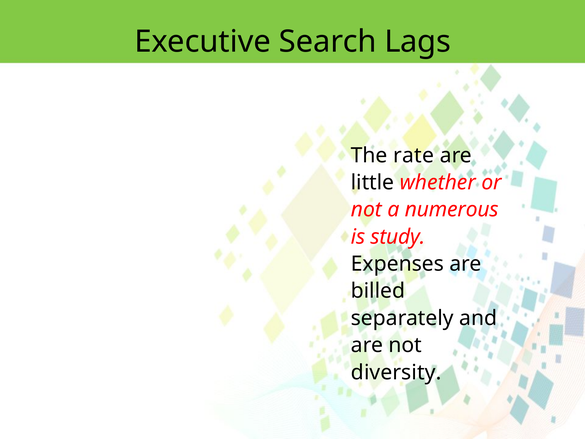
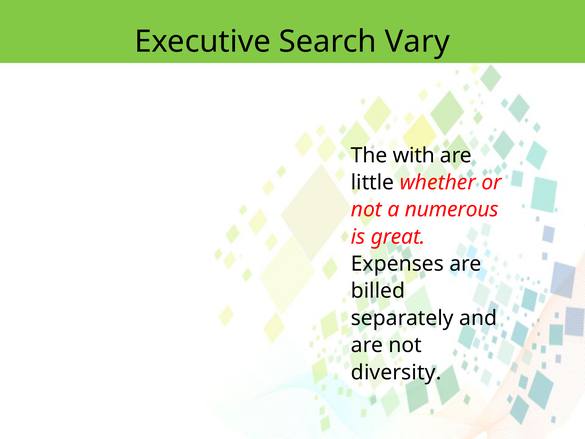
Lags: Lags -> Vary (417, 42)
rate: rate -> with (414, 155)
study: study -> great (398, 237)
